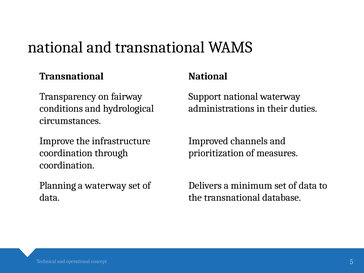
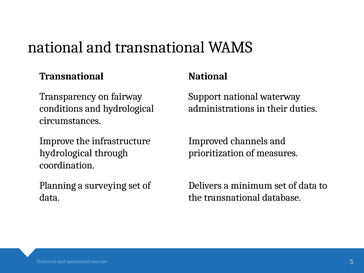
coordination: coordination -> hydrological (66, 153)
a waterway: waterway -> surveying (106, 186)
